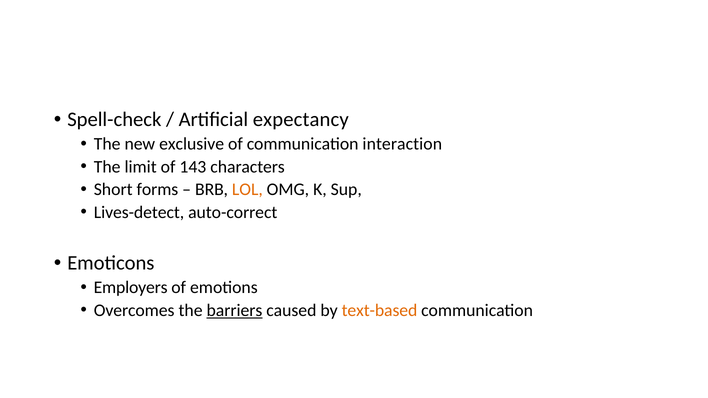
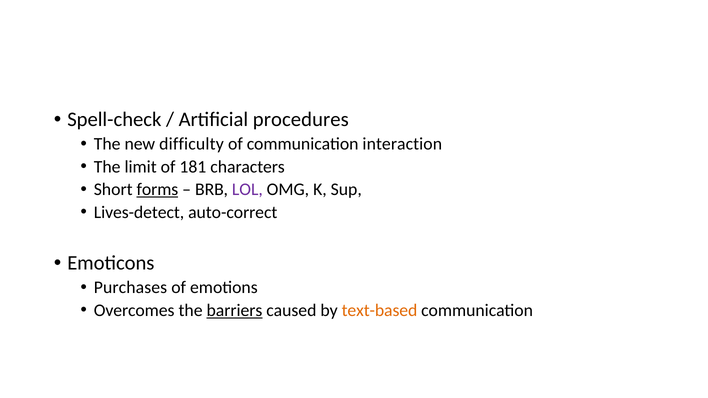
expectancy: expectancy -> procedures (301, 120)
exclusive: exclusive -> difficulty (192, 144)
143: 143 -> 181 (193, 167)
forms underline: none -> present (157, 190)
LOL colour: orange -> purple (247, 190)
Employers: Employers -> Purchases (130, 288)
